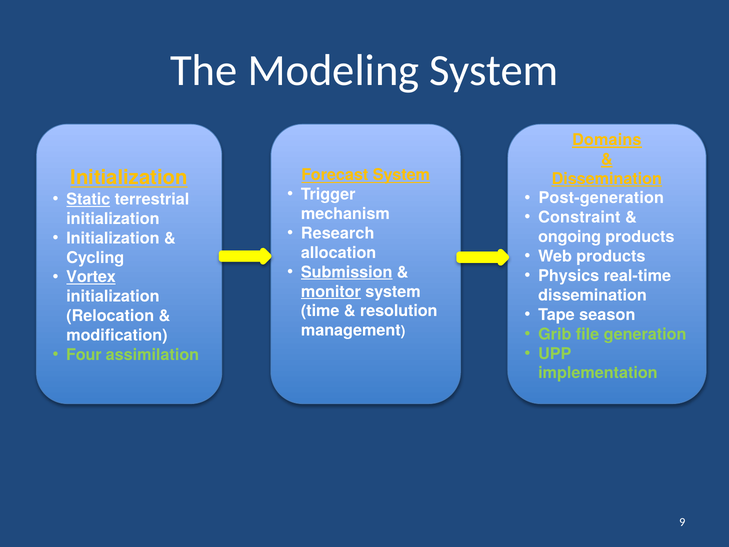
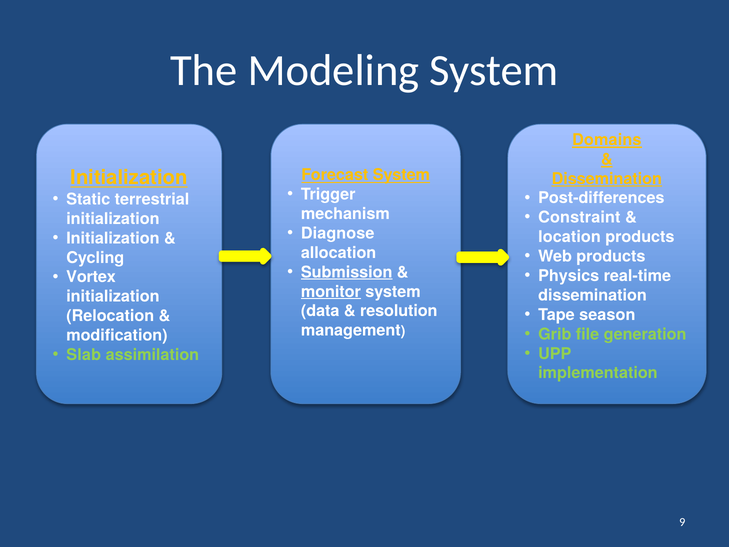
Post-generation: Post-generation -> Post-differences (601, 198)
Static underline: present -> none (88, 199)
Research: Research -> Diagnose (338, 233)
ongoing: ongoing -> location (570, 237)
Vortex underline: present -> none (91, 277)
time: time -> data (320, 311)
Four: Four -> Slab (84, 355)
